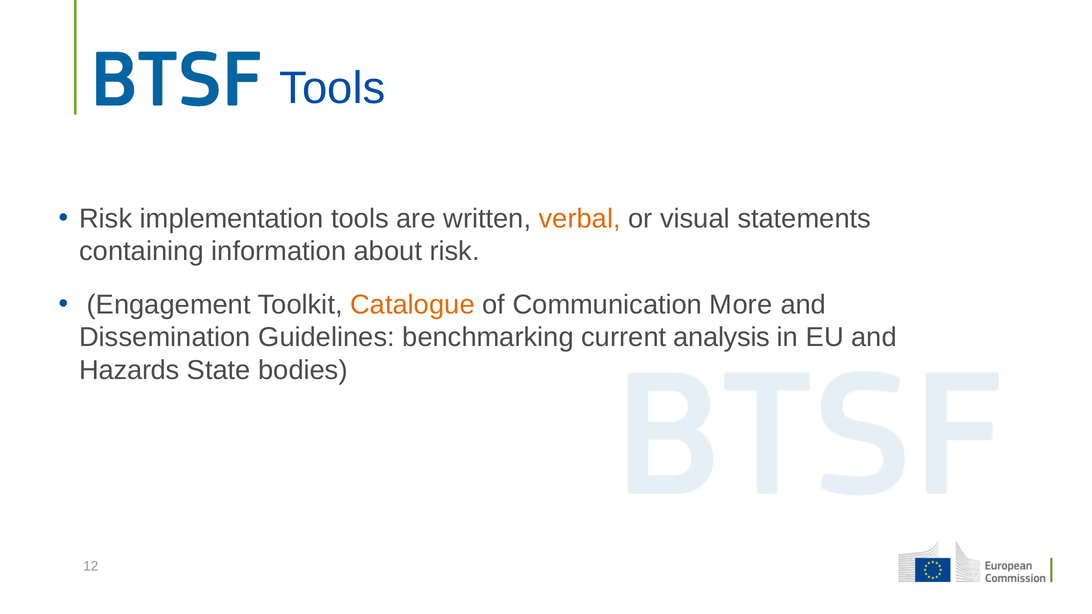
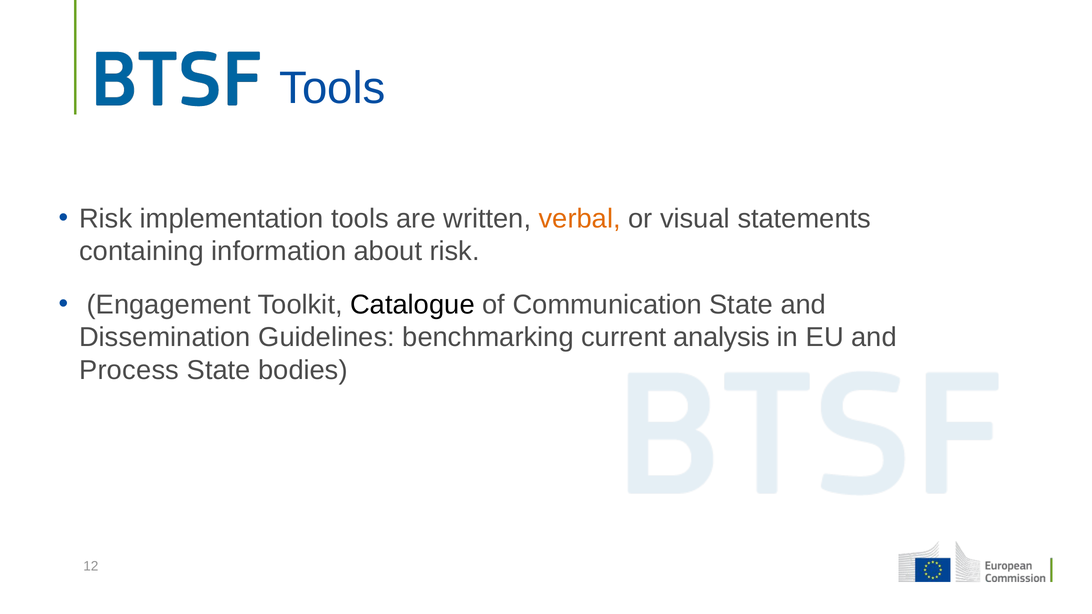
Catalogue colour: orange -> black (412, 305)
Communication More: More -> State (741, 305)
Hazards: Hazards -> Process (129, 370)
